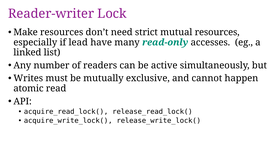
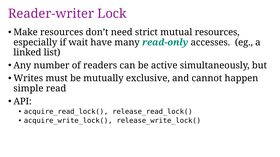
lead: lead -> wait (78, 42)
atomic: atomic -> simple (28, 89)
